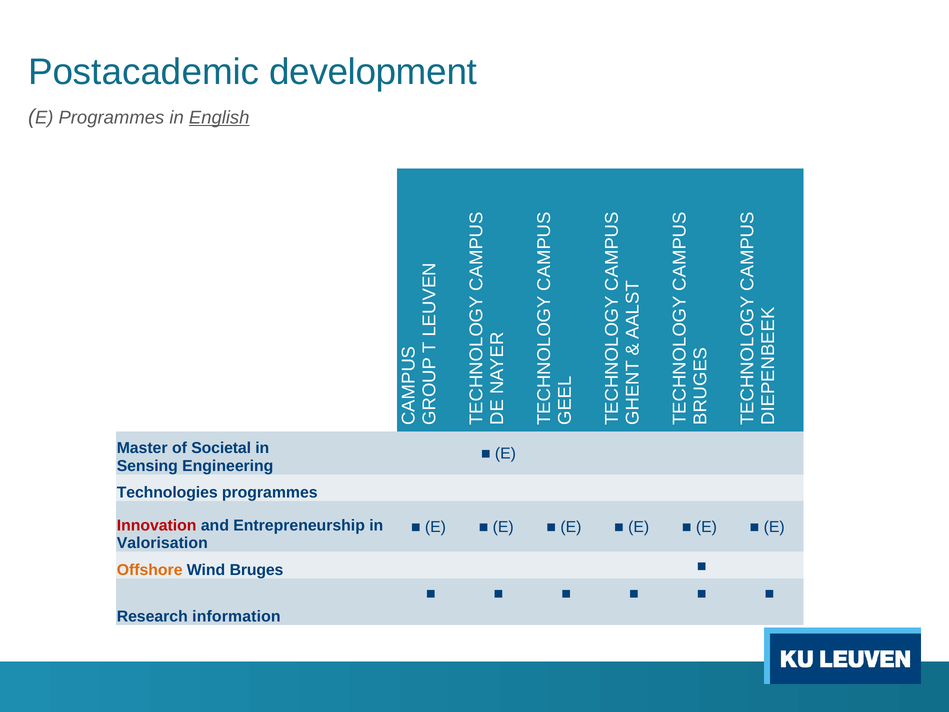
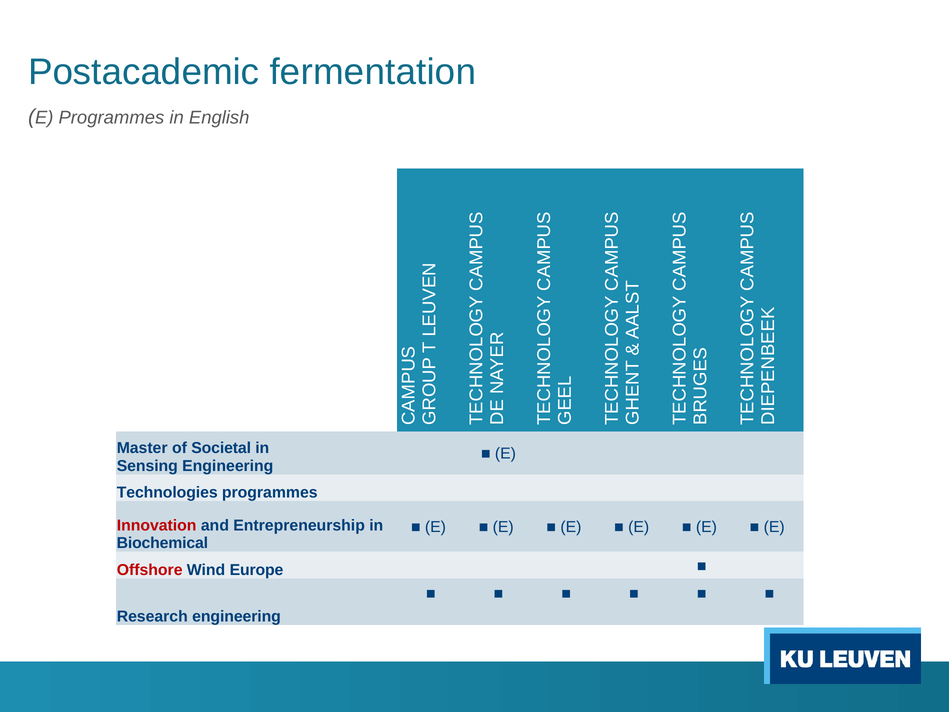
development: development -> fermentation (373, 72)
English underline: present -> none (219, 118)
Valorisation: Valorisation -> Biochemical (162, 543)
Offshore colour: orange -> red (150, 570)
Bruges: Bruges -> Europe (257, 570)
Research information: information -> engineering (237, 616)
